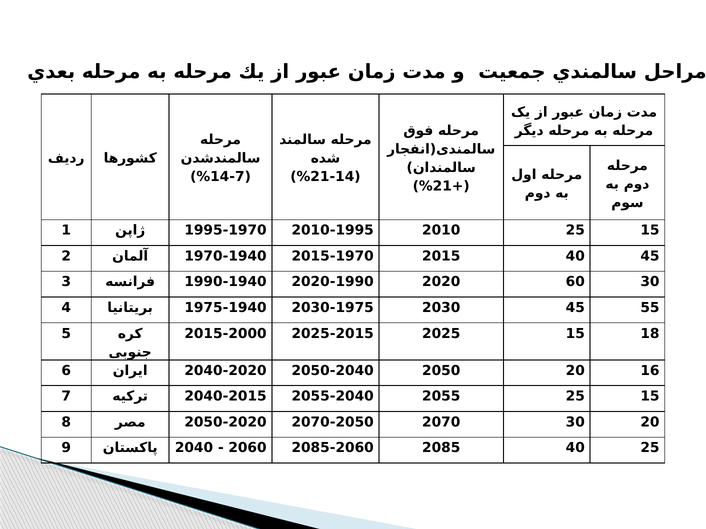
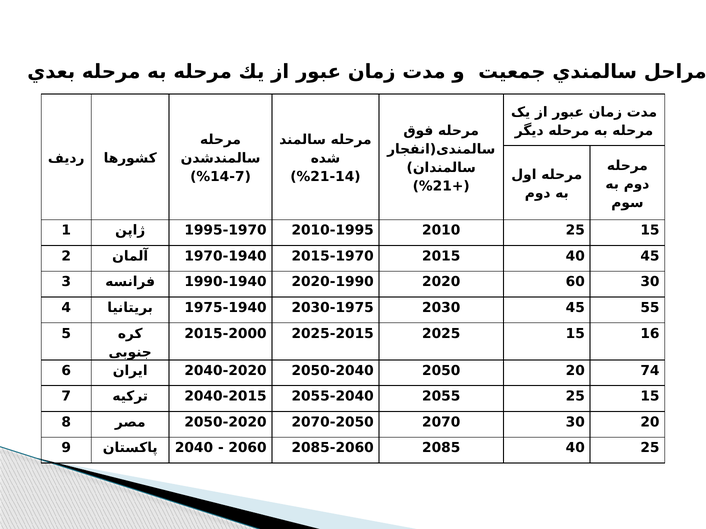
18: 18 -> 16 (650, 334)
16: 16 -> 74 (650, 371)
